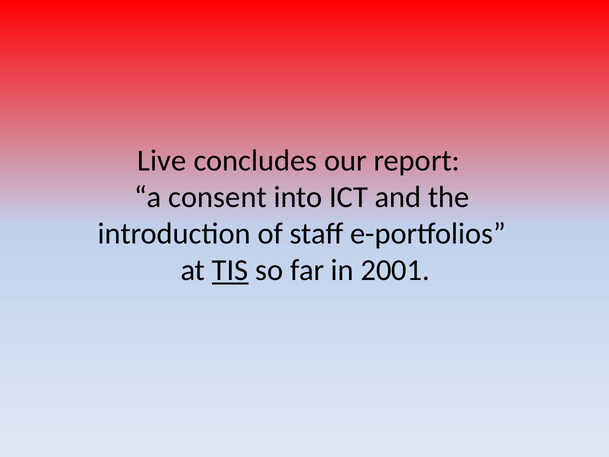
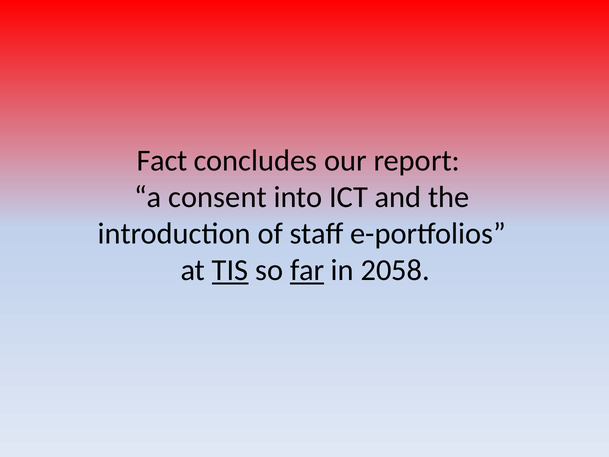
Live: Live -> Fact (162, 161)
far underline: none -> present (307, 270)
2001: 2001 -> 2058 (395, 270)
